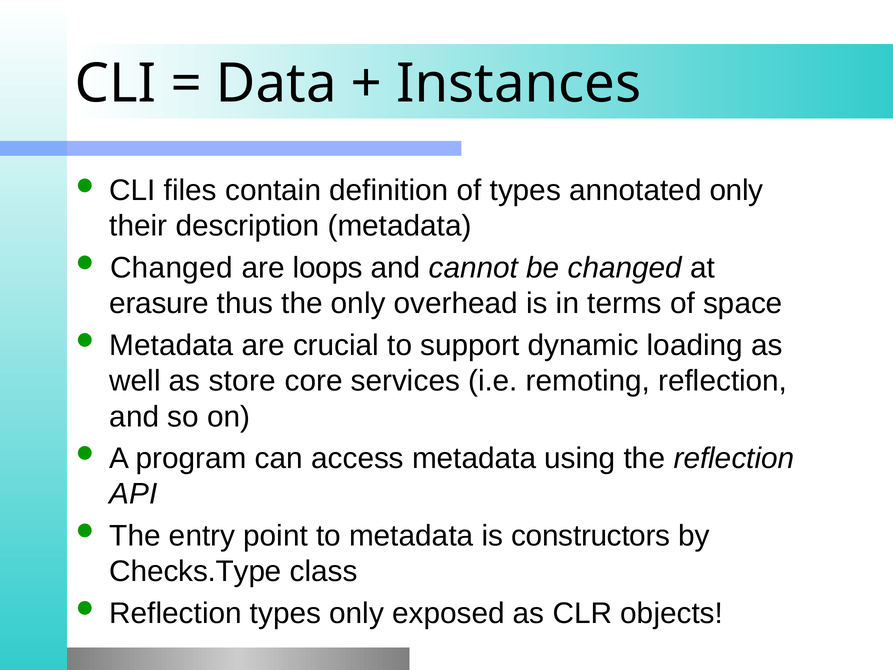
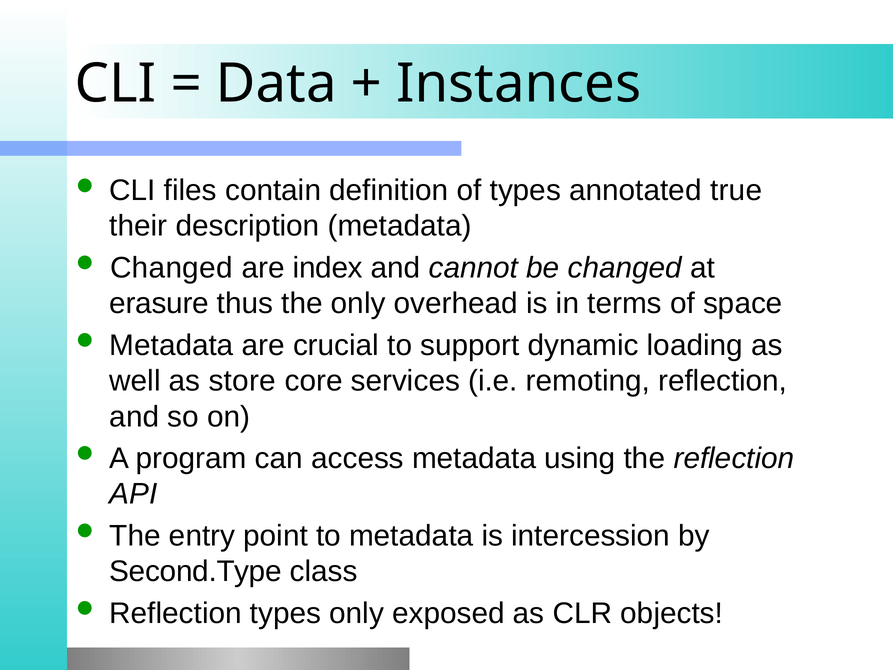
annotated only: only -> true (736, 190)
loops: loops -> index (328, 268)
constructors: constructors -> intercession (591, 536)
Checks.Type: Checks.Type -> Second.Type (196, 571)
